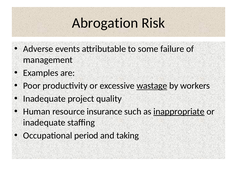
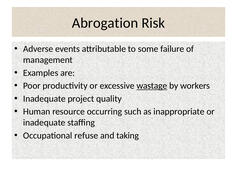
insurance: insurance -> occurring (104, 111)
inappropriate underline: present -> none (179, 111)
period: period -> refuse (86, 135)
